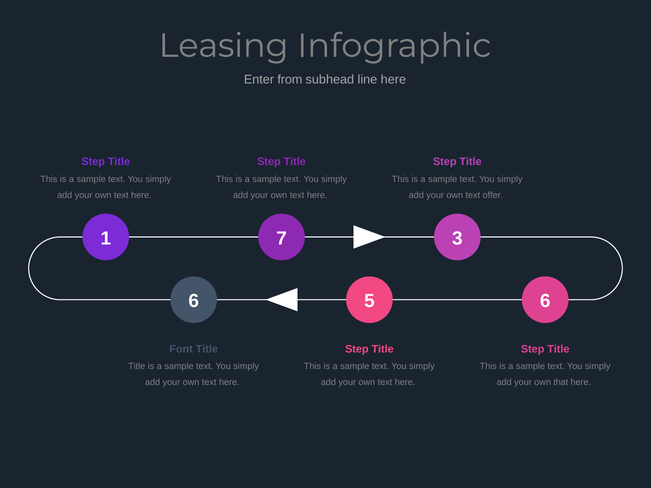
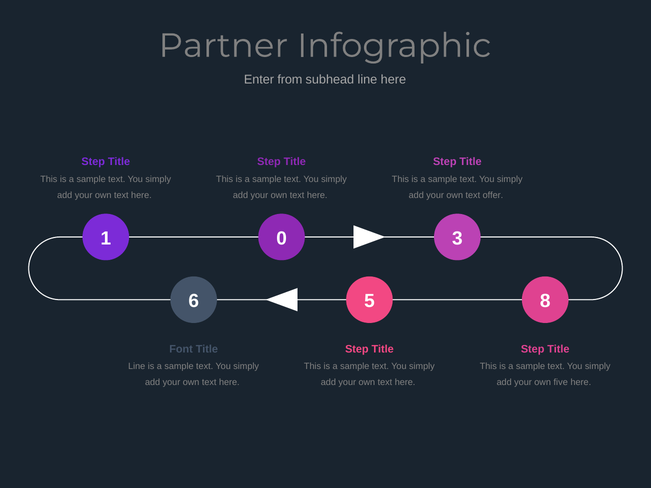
Leasing: Leasing -> Partner (223, 46)
7: 7 -> 0 (282, 238)
5 6: 6 -> 8 (545, 301)
Title: Title -> Line (137, 366)
that: that -> five (561, 383)
